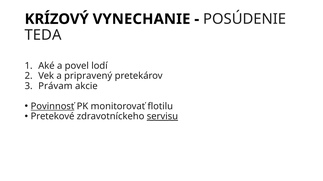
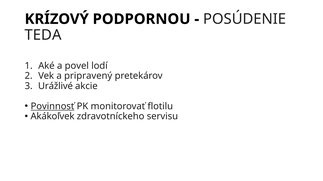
VYNECHANIE: VYNECHANIE -> PODPORNOU (142, 19)
Právam: Právam -> Urážlivé (56, 86)
Pretekové: Pretekové -> Akákoľvek (53, 117)
servisu underline: present -> none (162, 117)
